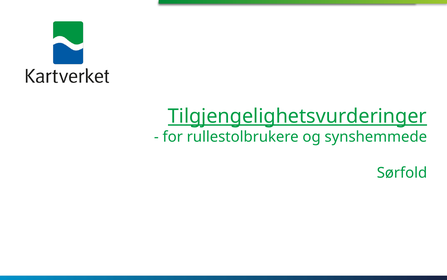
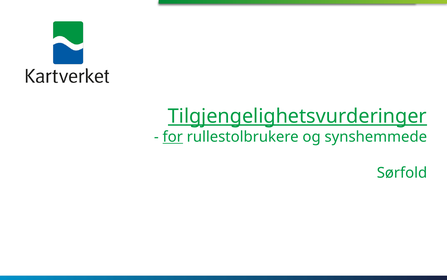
for underline: none -> present (173, 137)
